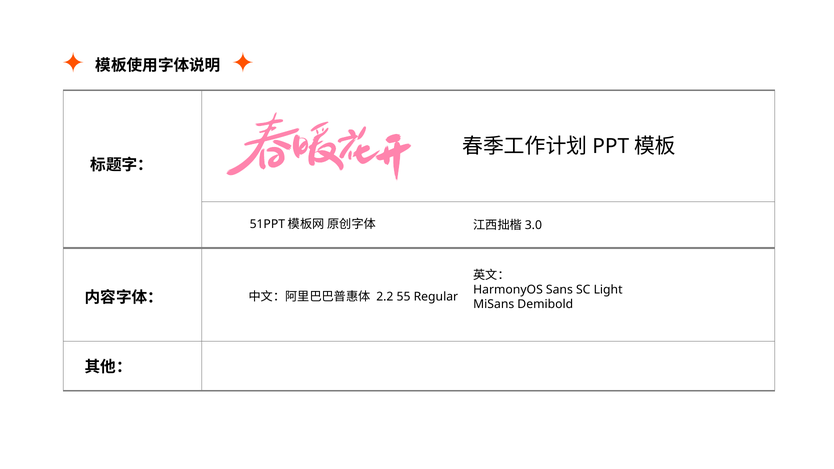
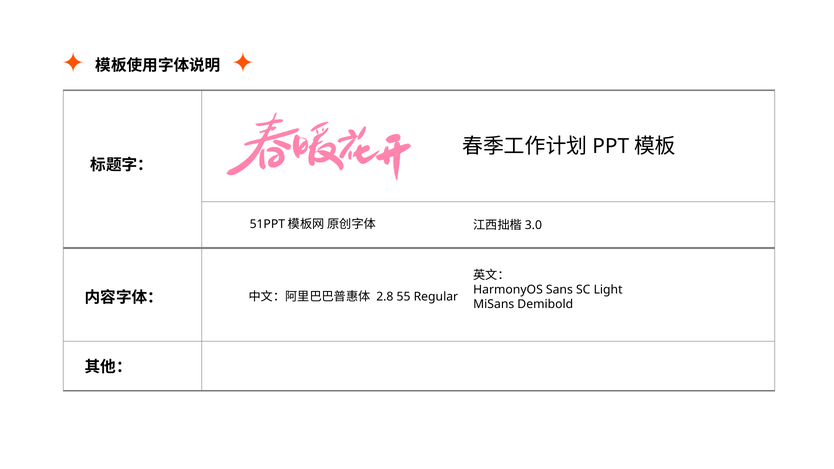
2.2: 2.2 -> 2.8 (385, 297)
